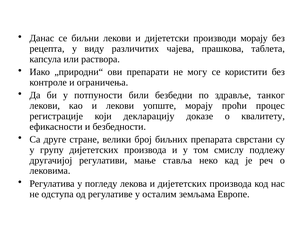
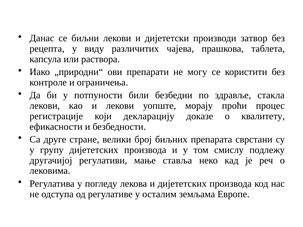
производи морају: морају -> затвор (254, 38)
танког: танког -> стакла (271, 95)
